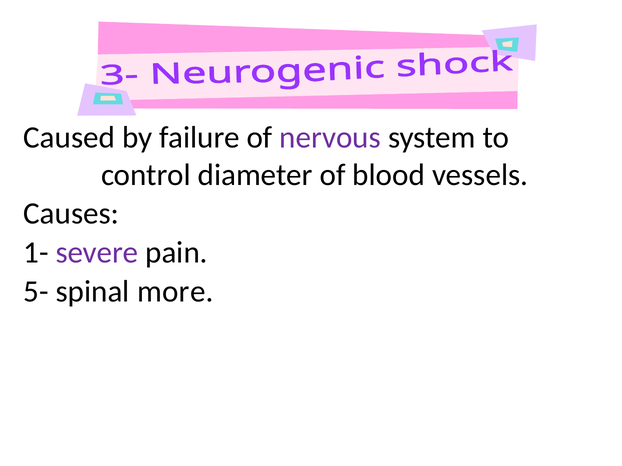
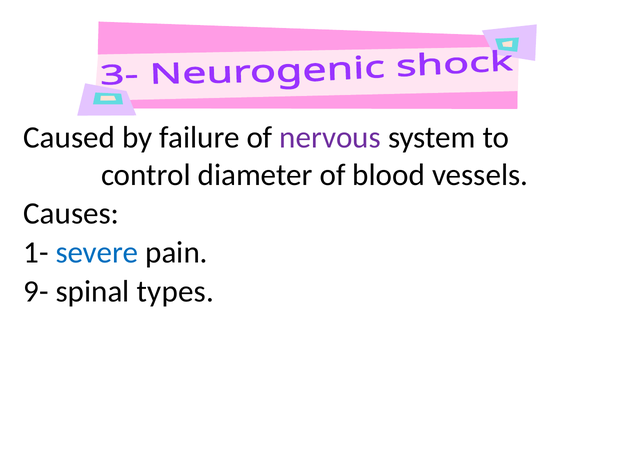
severe colour: purple -> blue (97, 253)
5-: 5- -> 9- (36, 292)
more: more -> types (175, 292)
